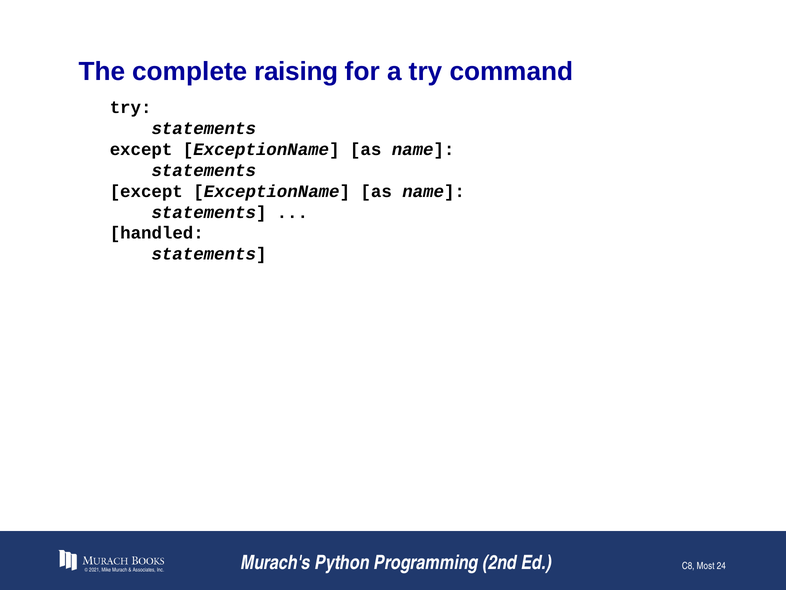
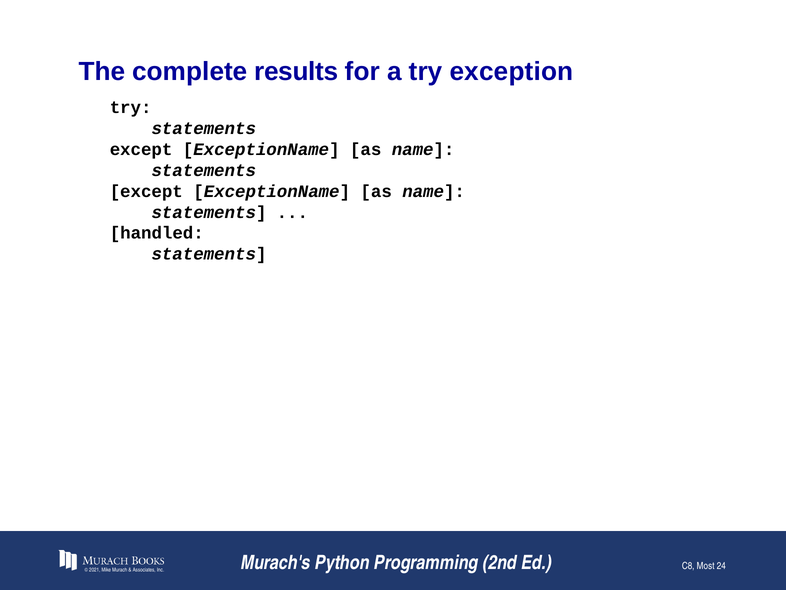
raising: raising -> results (296, 71)
command: command -> exception (511, 71)
